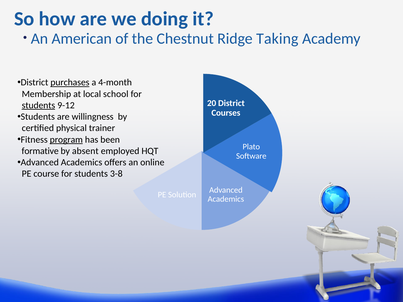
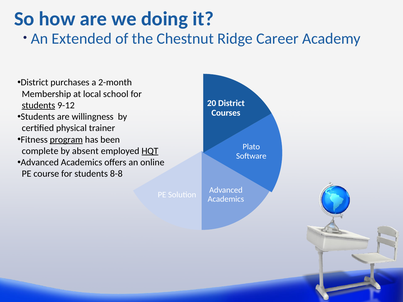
American: American -> Extended (82, 39)
Taking: Taking -> Career (277, 39)
purchases underline: present -> none (70, 83)
4-month: 4-month -> 2-month (115, 83)
formative: formative -> complete (40, 151)
HQT underline: none -> present (150, 151)
3-8: 3-8 -> 8-8 (116, 174)
